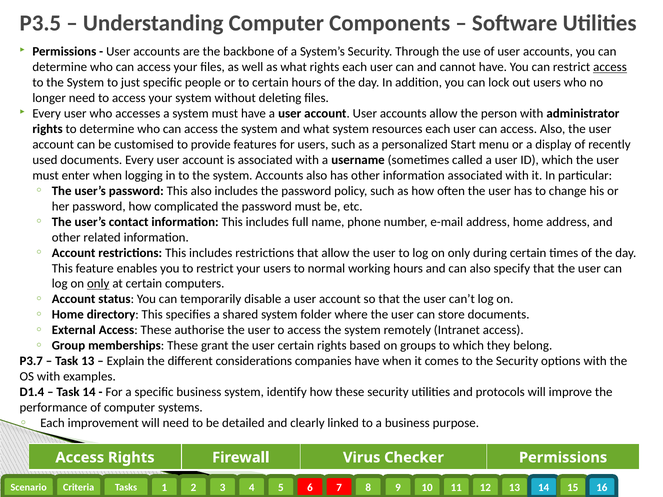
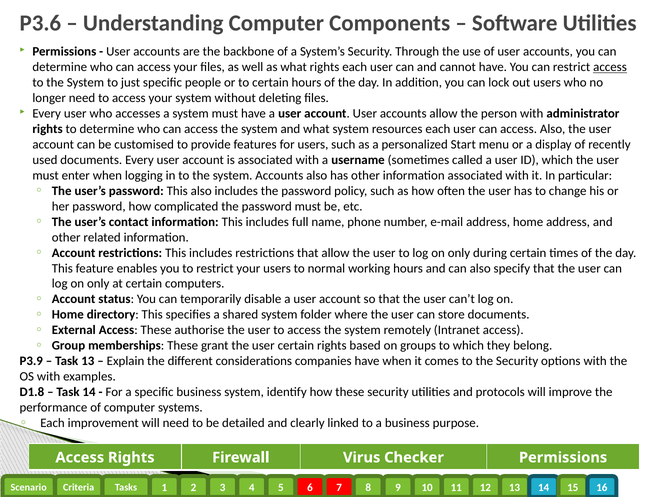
P3.5: P3.5 -> P3.6 (40, 23)
only underline: present -> none (98, 284)
P3.7: P3.7 -> P3.9 (31, 361)
D1.4: D1.4 -> D1.8 (32, 392)
